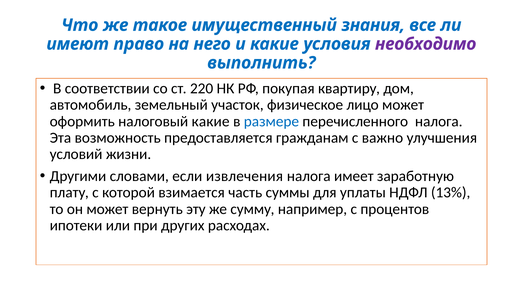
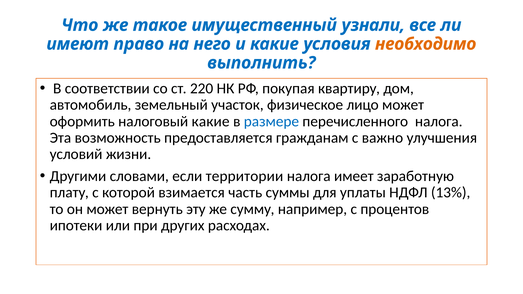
знания: знания -> узнали (373, 25)
необходимо colour: purple -> orange (426, 44)
извлечения: извлечения -> территории (244, 176)
